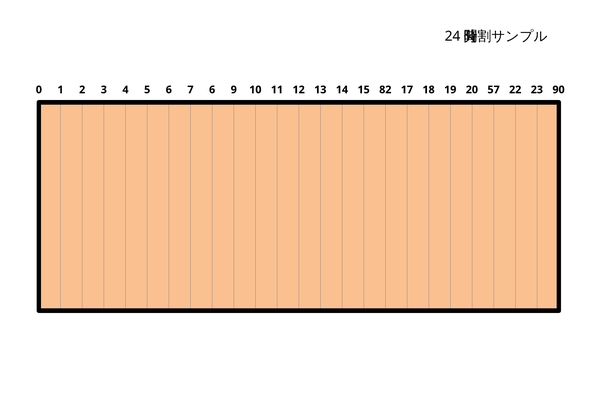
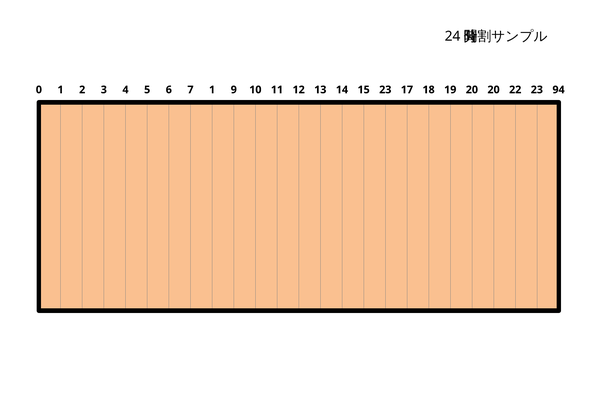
7 6: 6 -> 1 (212, 90)
15 82: 82 -> 23 (385, 90)
20 57: 57 -> 20 (494, 90)
90: 90 -> 94 (559, 90)
